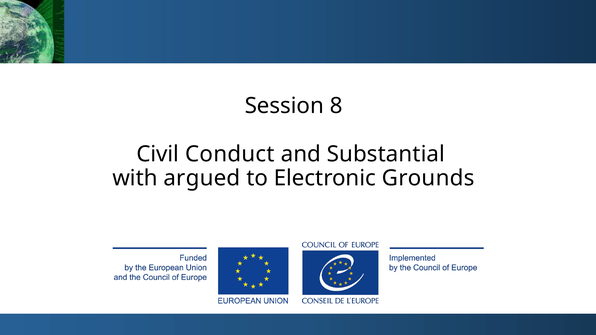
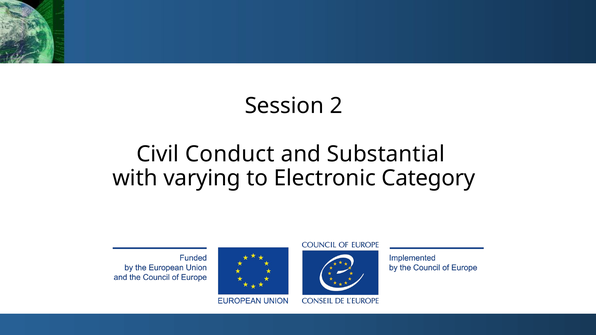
8: 8 -> 2 (336, 106)
argued: argued -> varying (202, 178)
Grounds: Grounds -> Category (428, 178)
